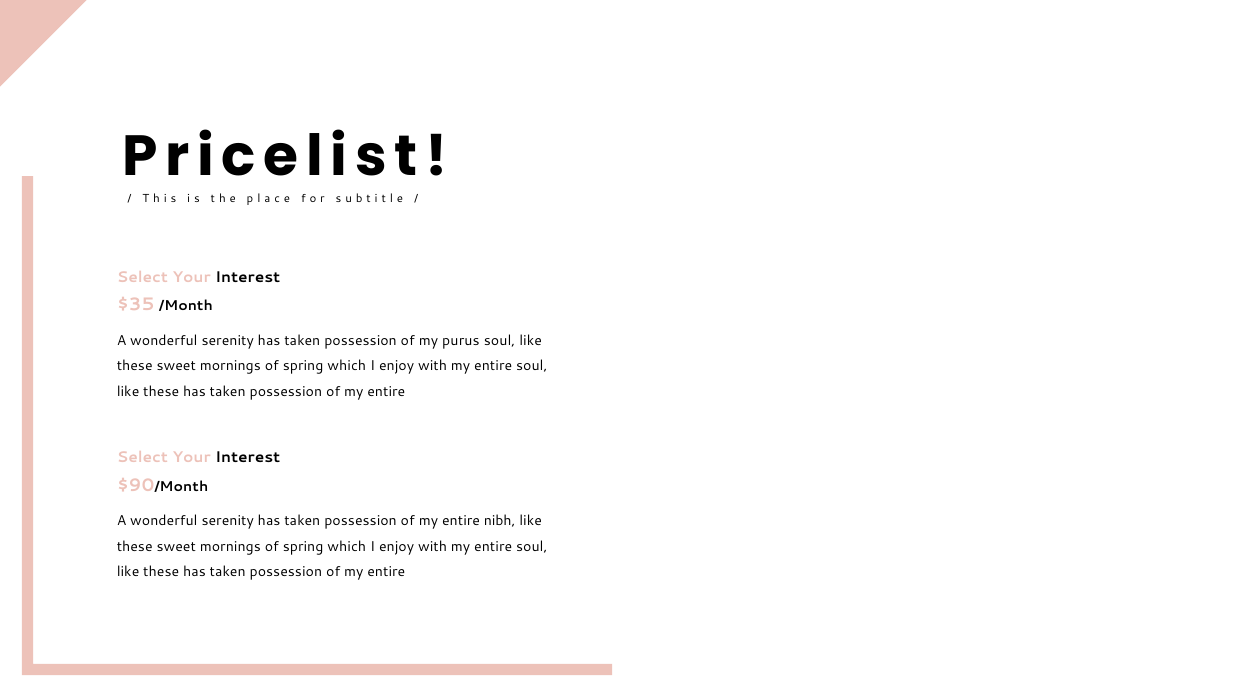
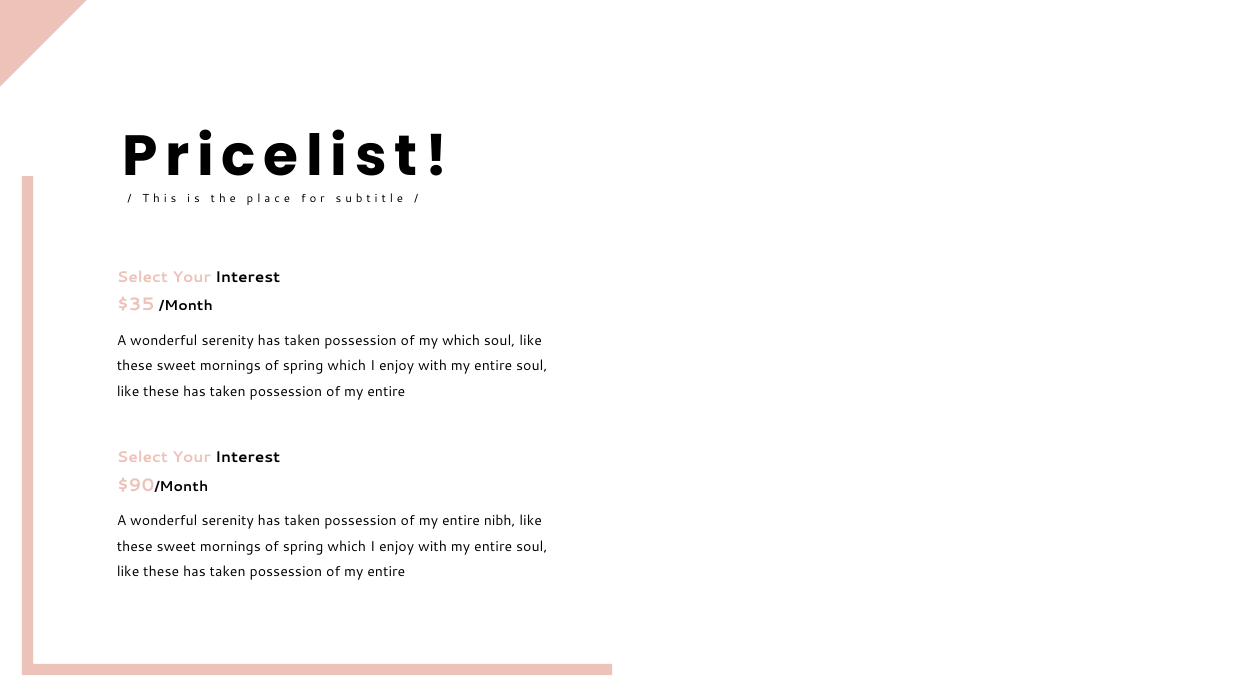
my purus: purus -> which (461, 340)
